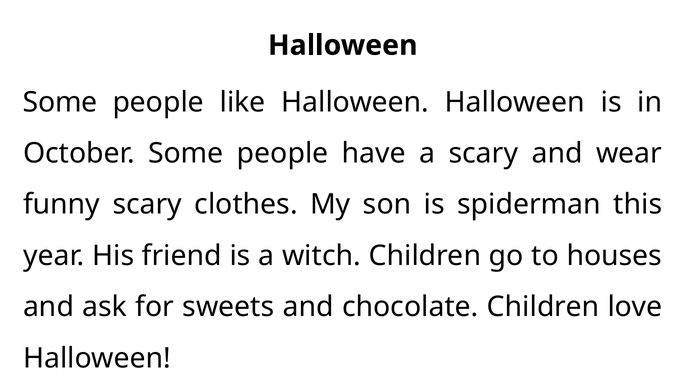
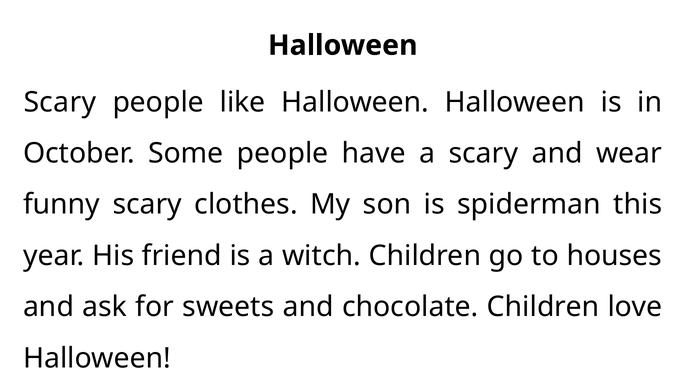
Some: Some -> Scary (60, 102)
